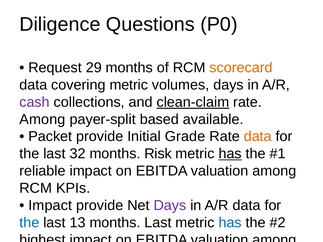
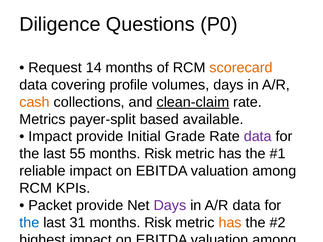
29: 29 -> 14 (94, 68)
covering metric: metric -> profile (129, 85)
cash colour: purple -> orange (34, 102)
Among: Among -> Metrics (42, 119)
Packet: Packet -> Impact (50, 137)
data colour: orange -> purple (258, 137)
32: 32 -> 55 (78, 154)
has underline: present -> none (230, 154)
Impact: Impact -> Packet (50, 206)
13: 13 -> 31 (78, 223)
Last: Last -> Risk (158, 223)
has colour: blue -> orange (230, 223)
